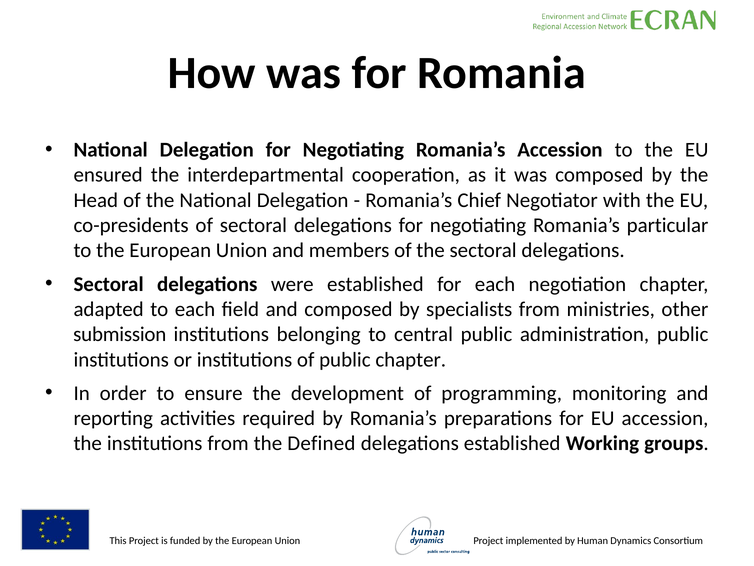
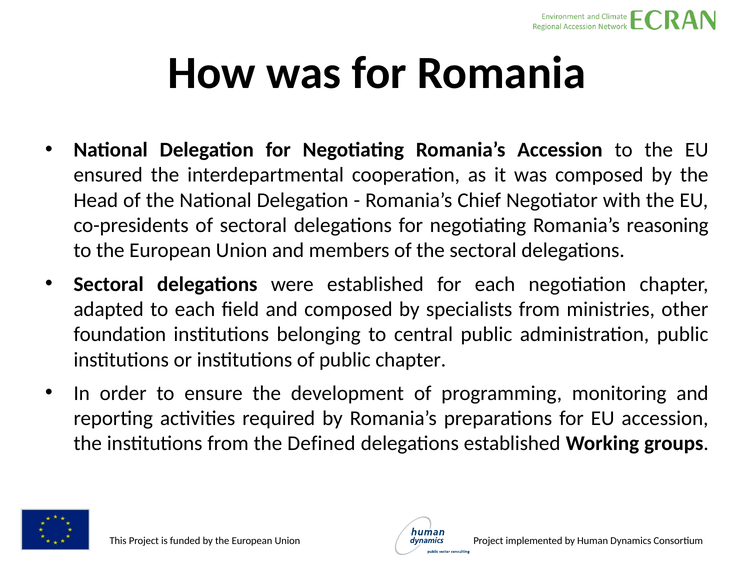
particular: particular -> reasoning (668, 225)
submission: submission -> foundation (120, 334)
